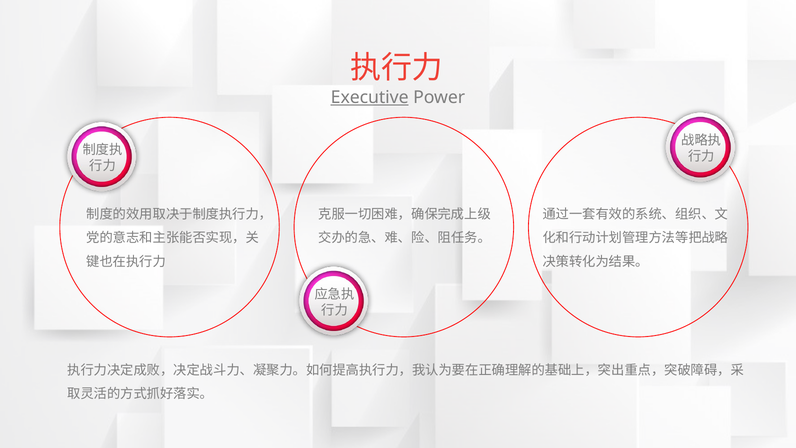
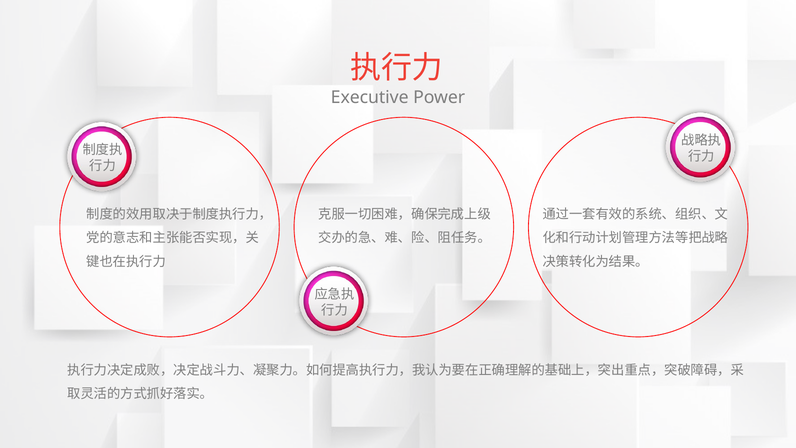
Executive underline: present -> none (370, 97)
